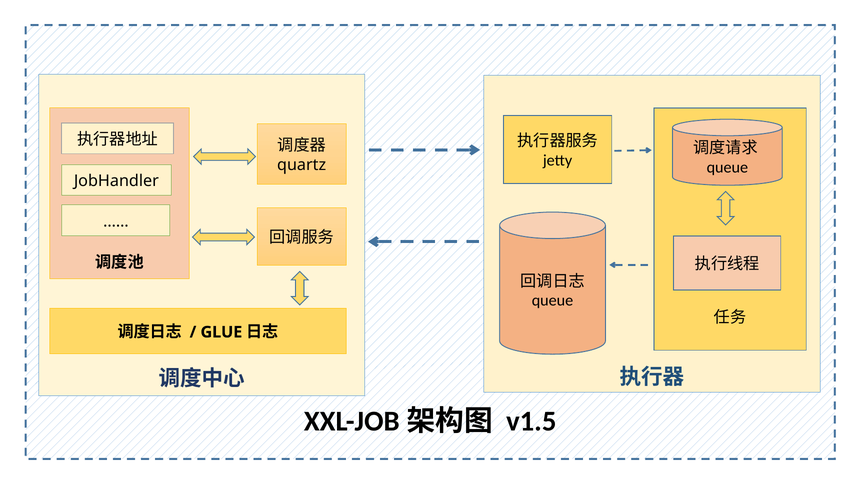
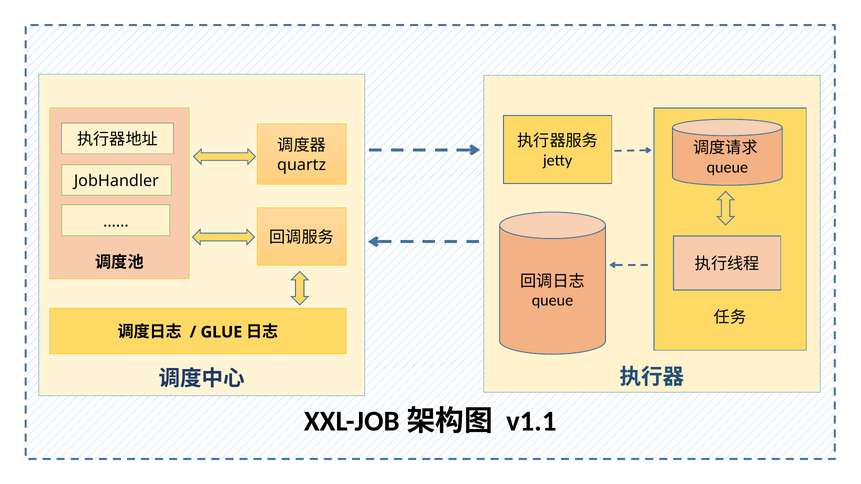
v1.5: v1.5 -> v1.1 (531, 422)
